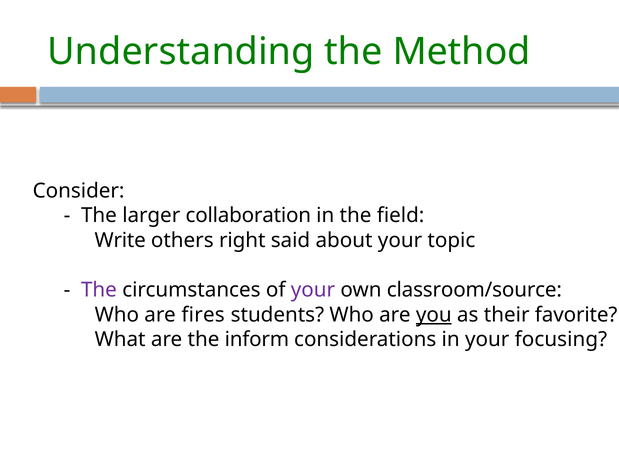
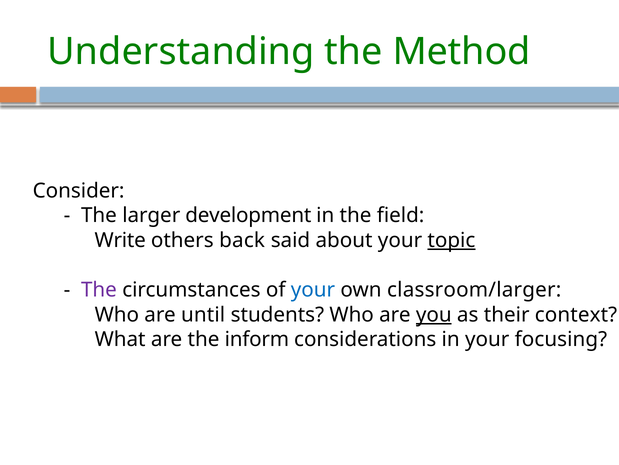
collaboration: collaboration -> development (248, 215)
right: right -> back (242, 240)
topic underline: none -> present (451, 240)
your colour: purple -> blue (313, 290)
classroom/source: classroom/source -> classroom/larger (474, 290)
fires: fires -> until (203, 314)
favorite: favorite -> context (576, 314)
